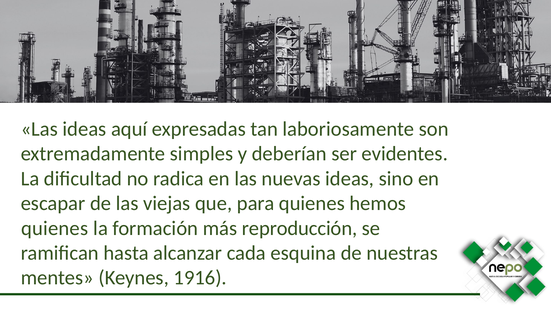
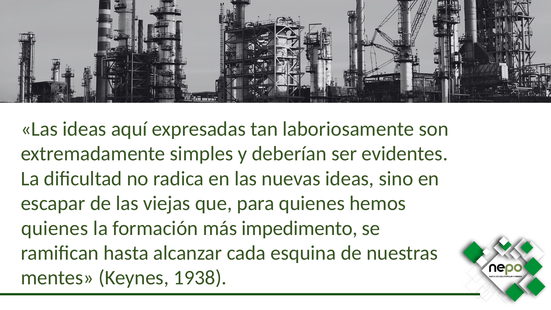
reproducción: reproducción -> impedimento (300, 228)
1916: 1916 -> 1938 (200, 278)
